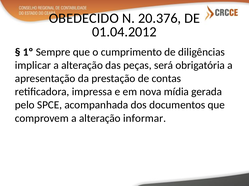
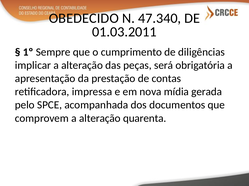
20.376: 20.376 -> 47.340 (160, 18)
01.04.2012: 01.04.2012 -> 01.03.2011 (124, 32)
informar: informar -> quarenta (145, 119)
